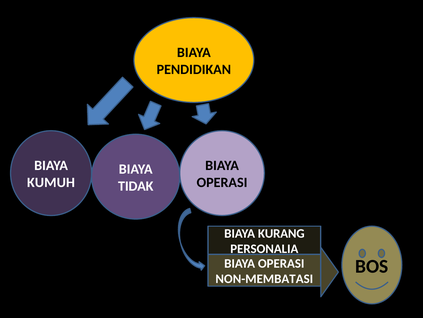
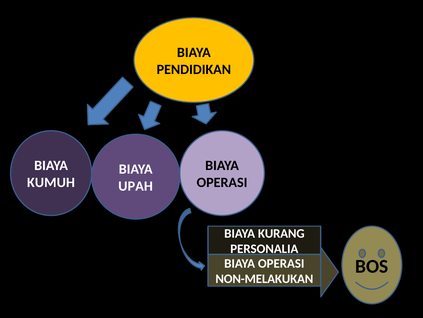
TIDAK: TIDAK -> UPAH (136, 186)
NON-MEMBATASI: NON-MEMBATASI -> NON-MELAKUKAN (264, 278)
